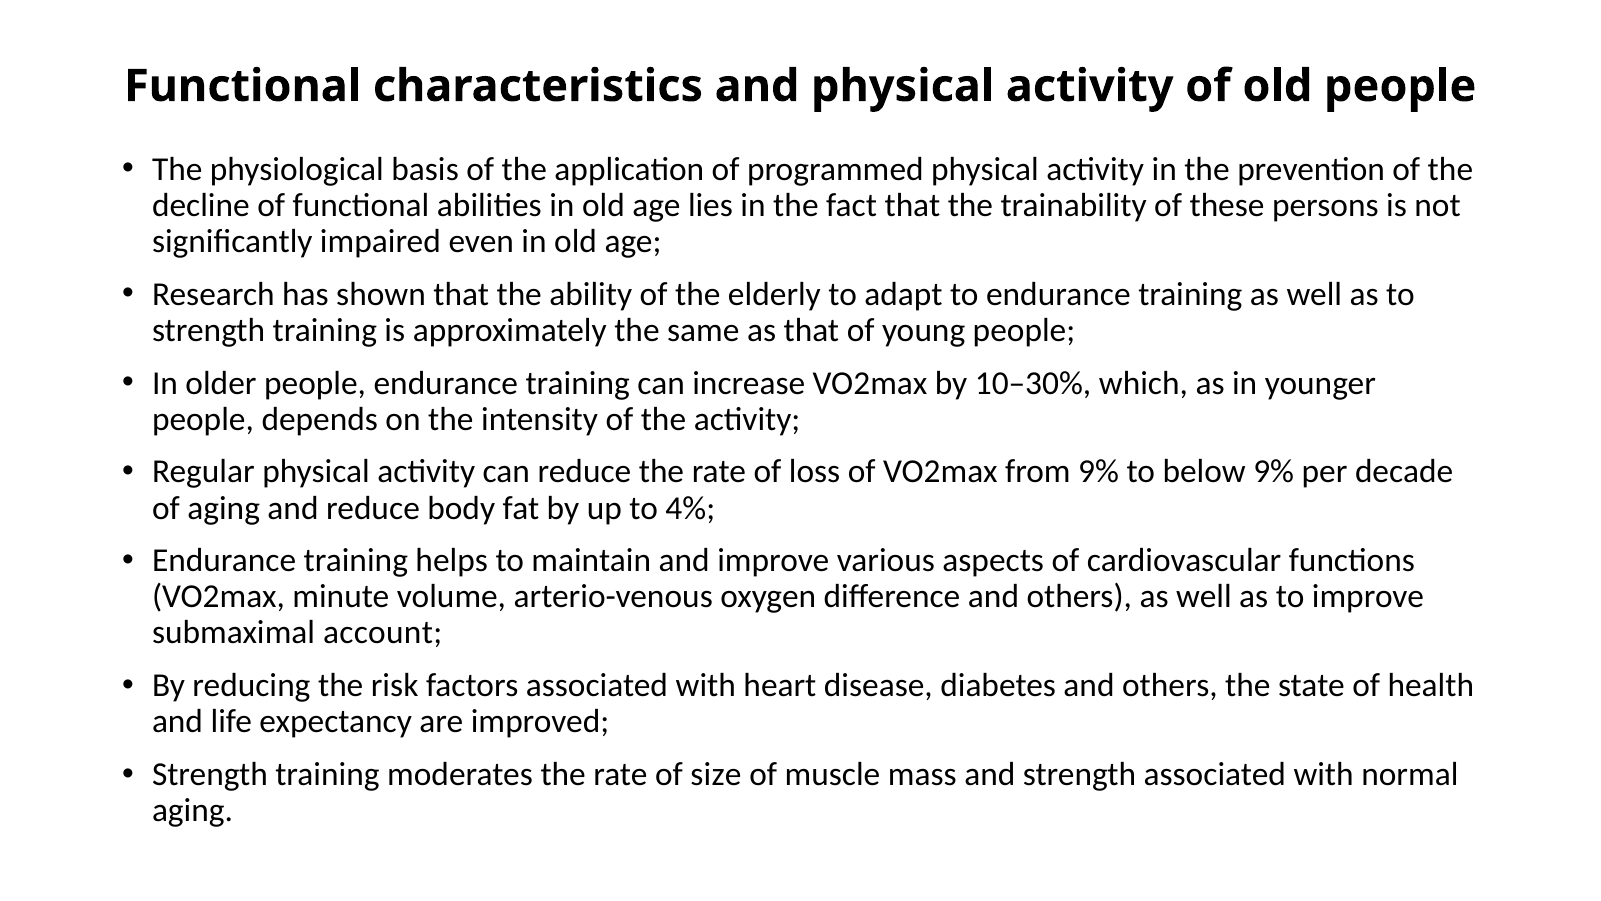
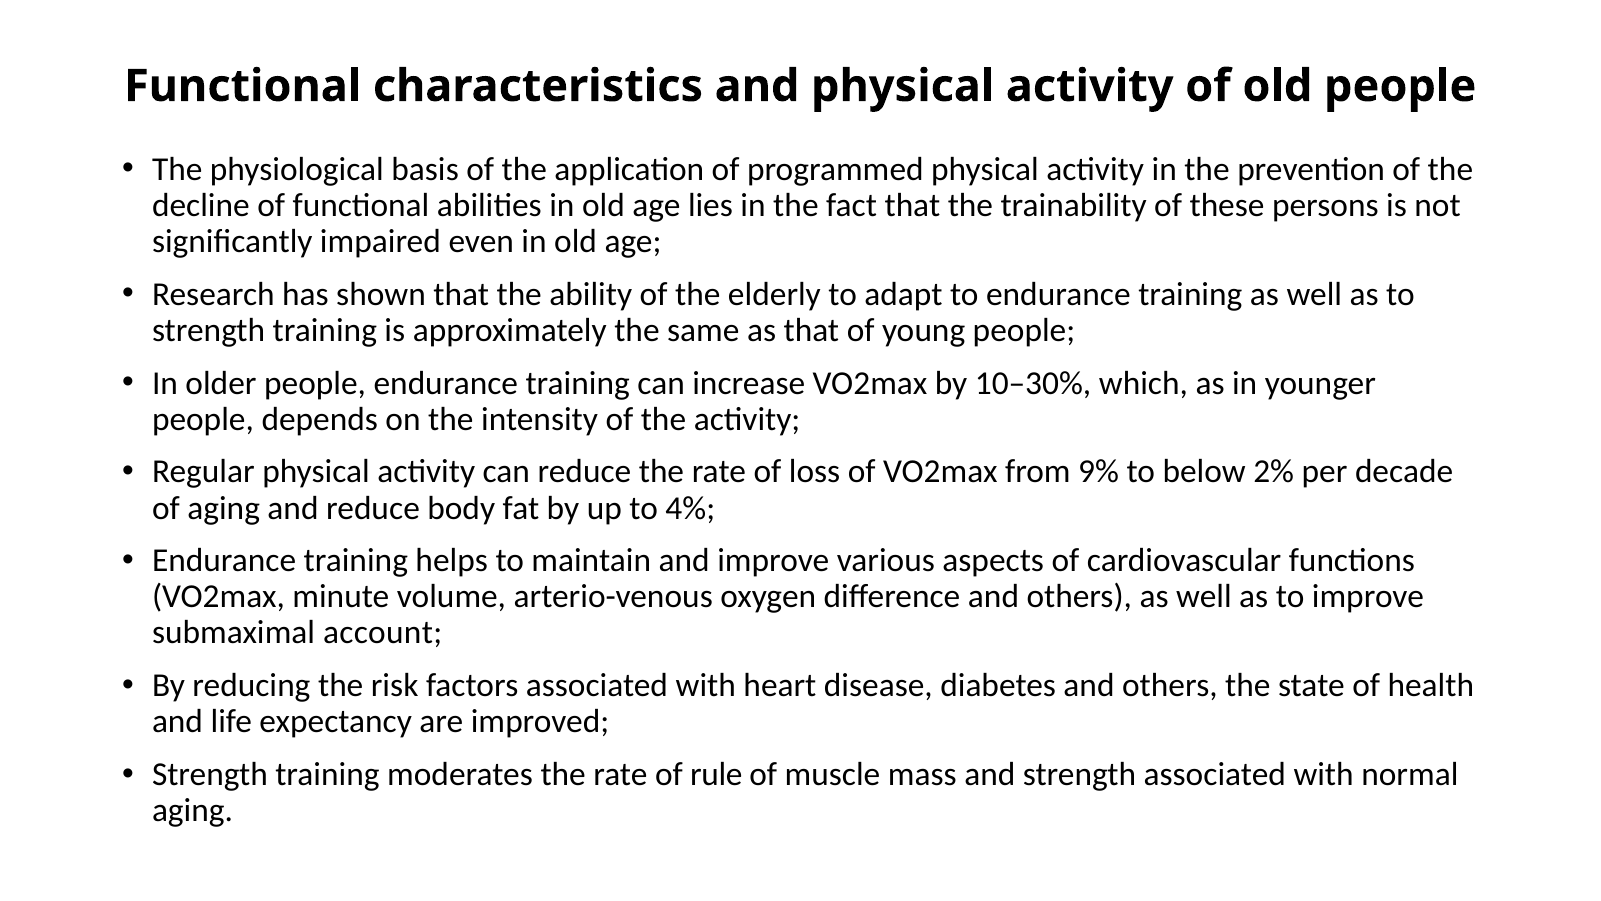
below 9%: 9% -> 2% (1274, 472)
size: size -> rule (716, 774)
